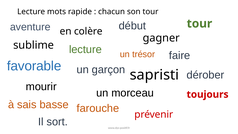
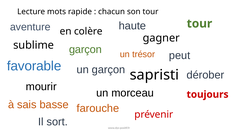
début: début -> haute (132, 26)
lecture: lecture -> garçon (85, 49)
faire: faire -> peut (180, 55)
